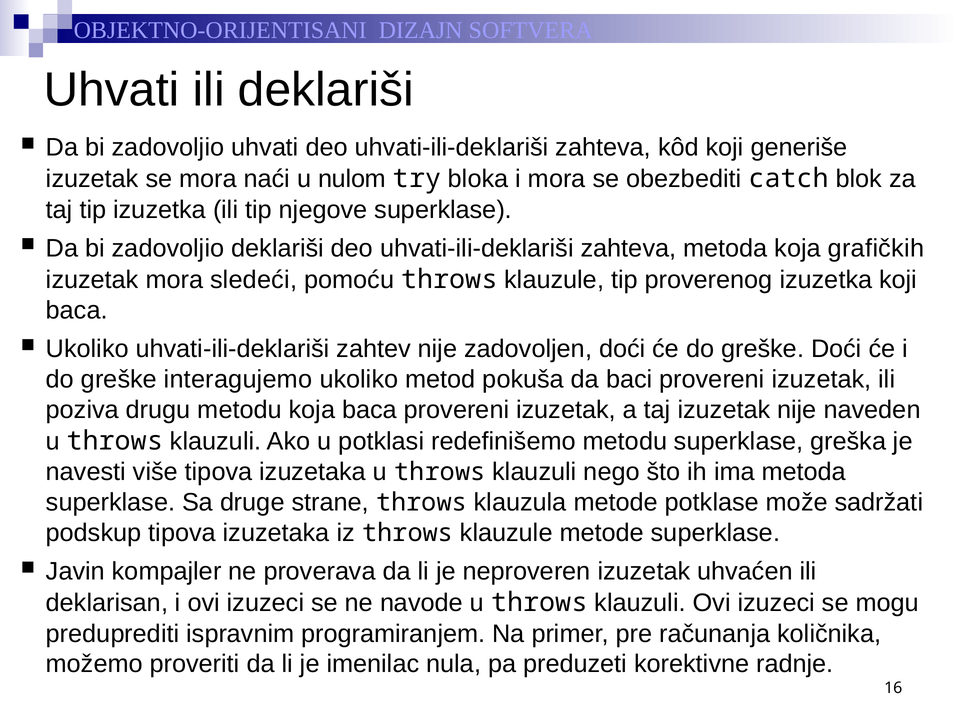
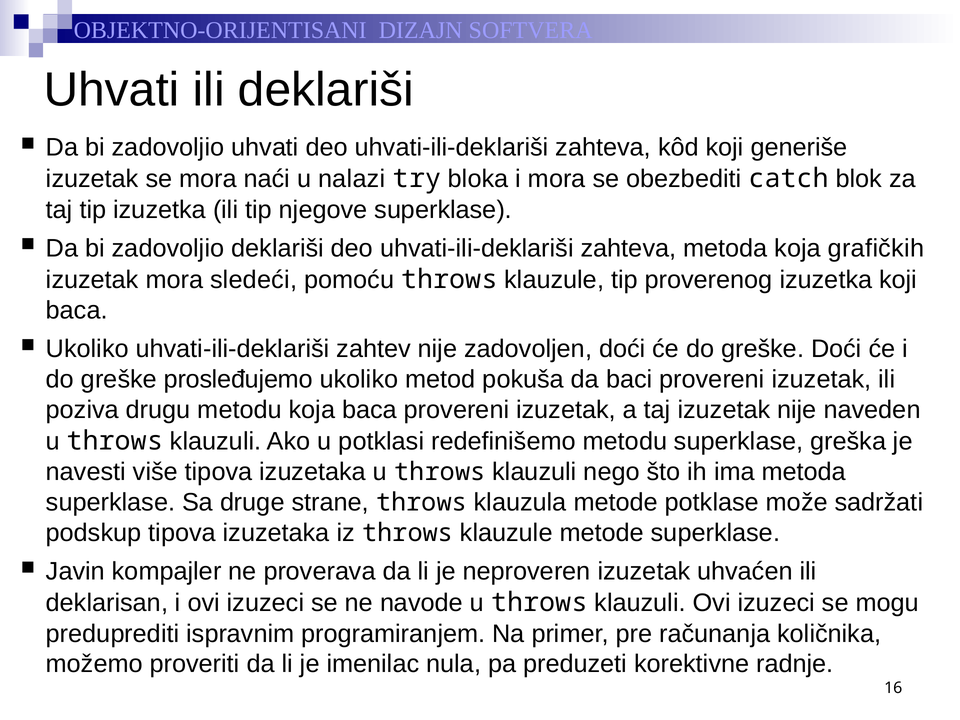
nulom: nulom -> nalazi (352, 179)
interagujemo: interagujemo -> prosleđujemo (238, 379)
